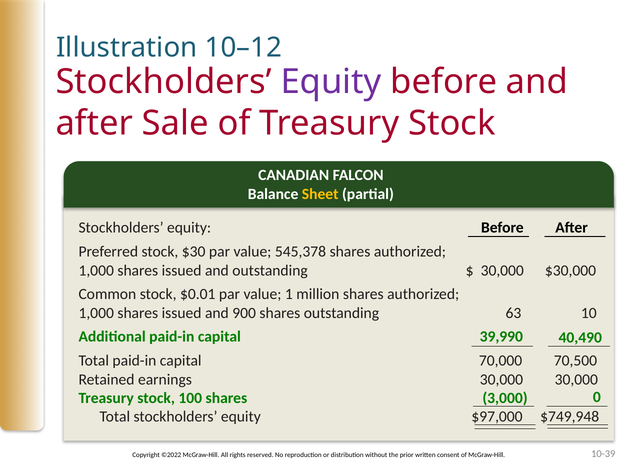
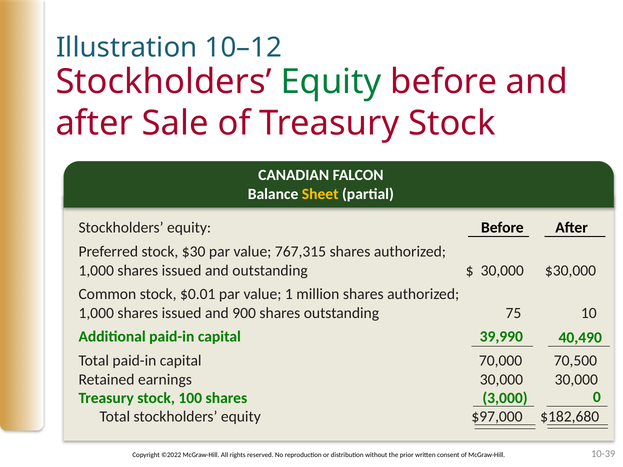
Equity colour: purple -> green (331, 82)
545,378: 545,378 -> 767,315 (300, 252)
63: 63 -> 75 (513, 313)
$749,948: $749,948 -> $182,680 (570, 417)
